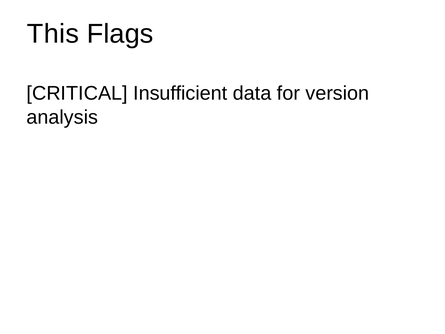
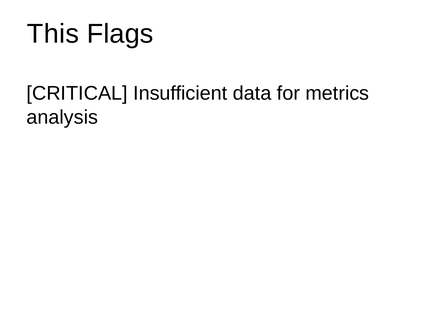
version: version -> metrics (337, 93)
